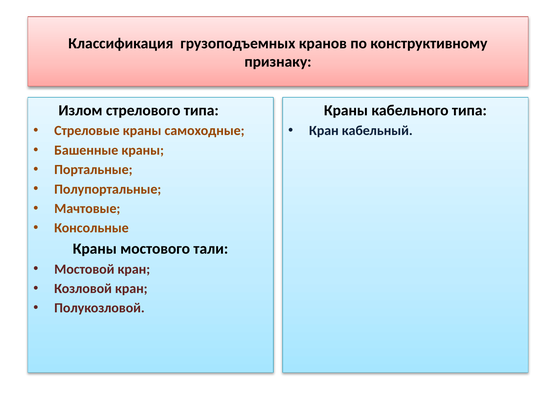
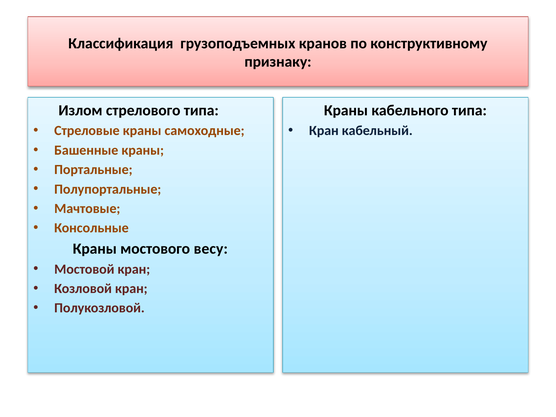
тали: тали -> весу (211, 249)
